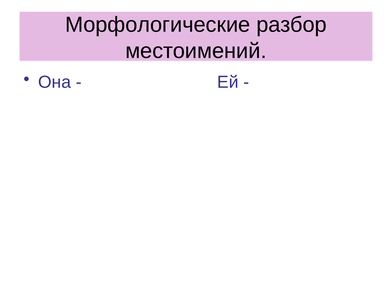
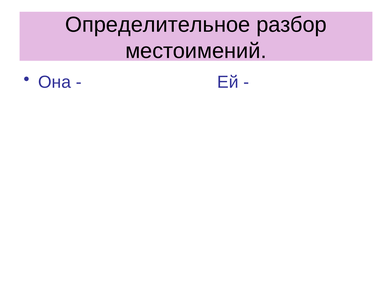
Морфологические: Морфологические -> Определительное (158, 25)
